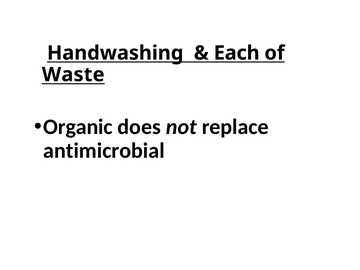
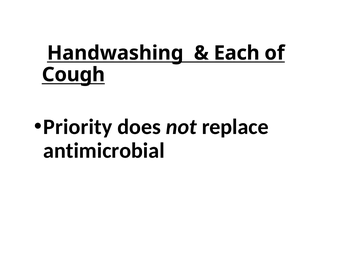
Waste: Waste -> Cough (73, 75)
Organic: Organic -> Priority (78, 127)
